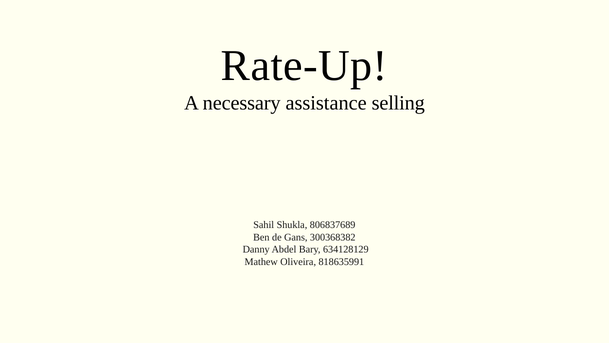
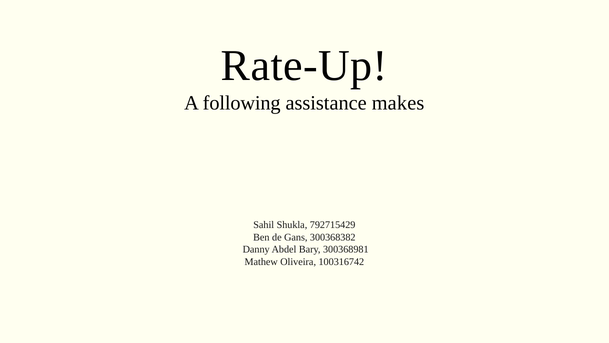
necessary: necessary -> following (242, 103)
selling: selling -> makes (398, 103)
806837689: 806837689 -> 792715429 (333, 225)
634128129: 634128129 -> 300368981 (346, 249)
818635991: 818635991 -> 100316742 (341, 261)
